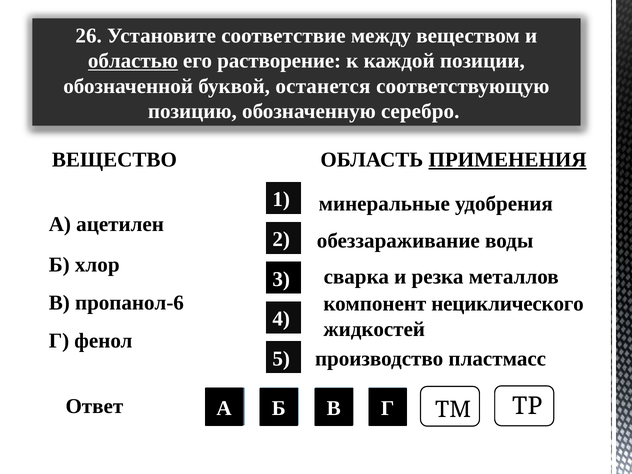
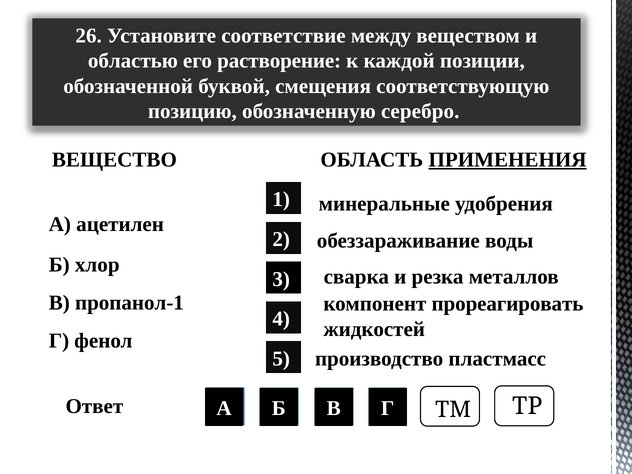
областью underline: present -> none (133, 61)
останется: останется -> смещения (323, 86)
пропанол-6: пропанол-6 -> пропанол-1 (129, 303)
нециклического: нециклического -> прореагировать (507, 304)
